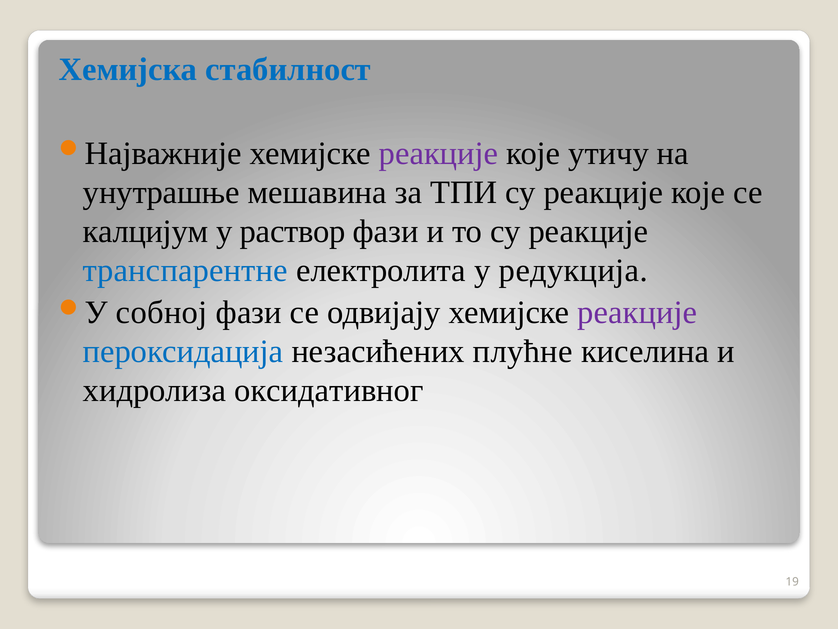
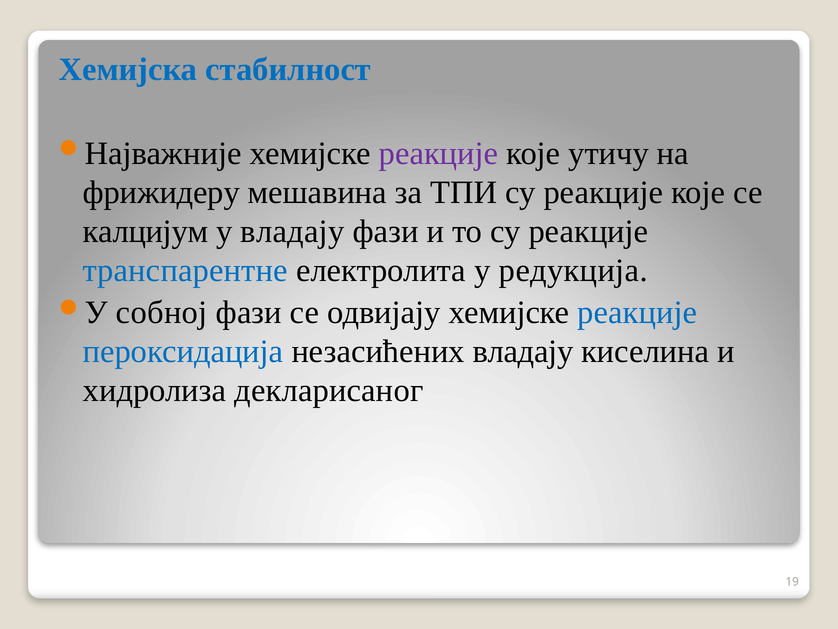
унутрашње: унутрашње -> фрижидеру (161, 192)
у раствор: раствор -> владају (292, 231)
реакције colour: purple -> blue (637, 312)
незасићених плућне: плућне -> владају (523, 351)
оксидативног: оксидативног -> декларисаног (329, 390)
